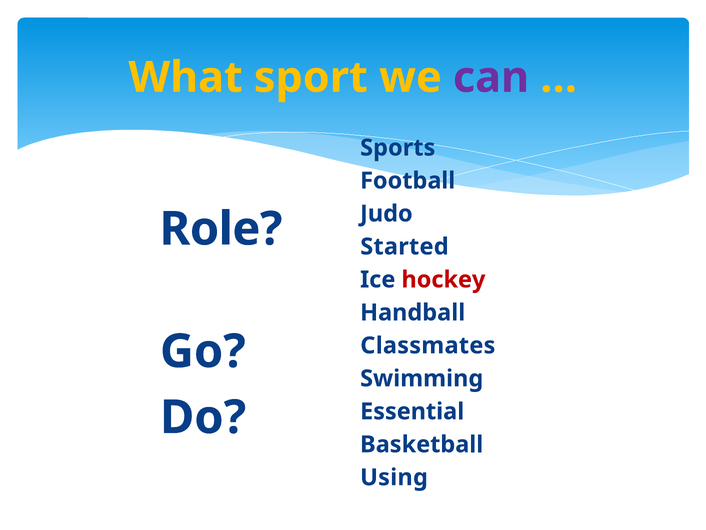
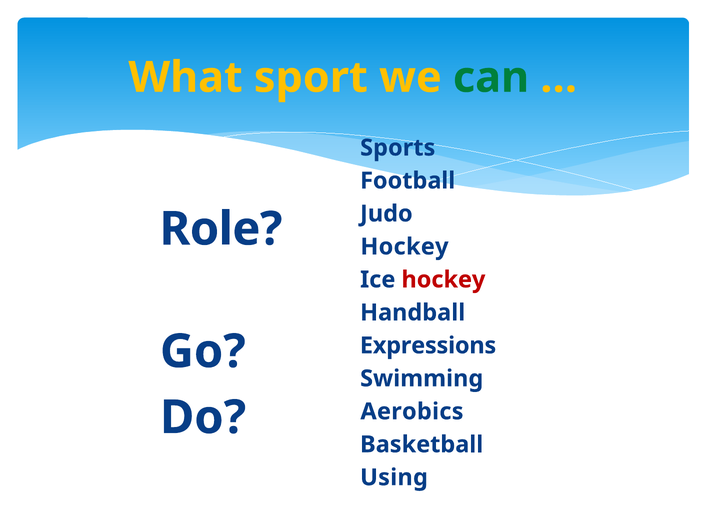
can colour: purple -> green (491, 77)
Started: Started -> Hockey (404, 246)
Classmates: Classmates -> Expressions (428, 345)
Essential: Essential -> Aerobics (412, 411)
